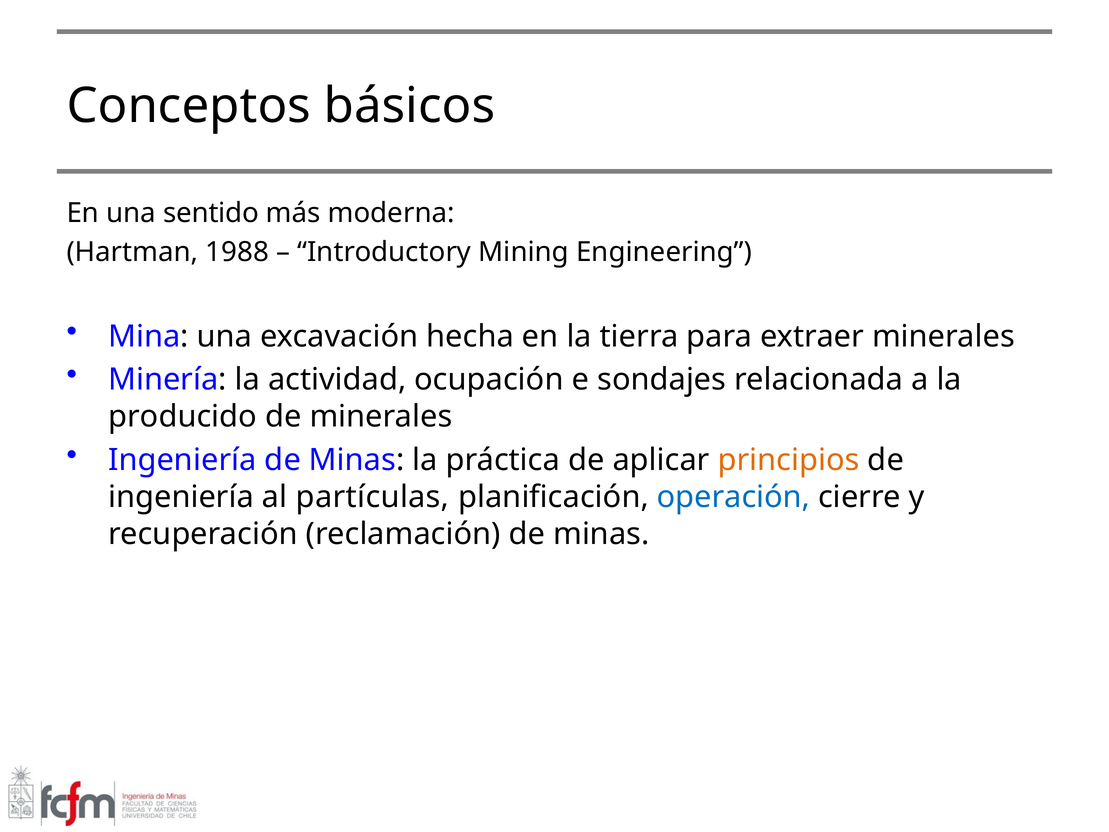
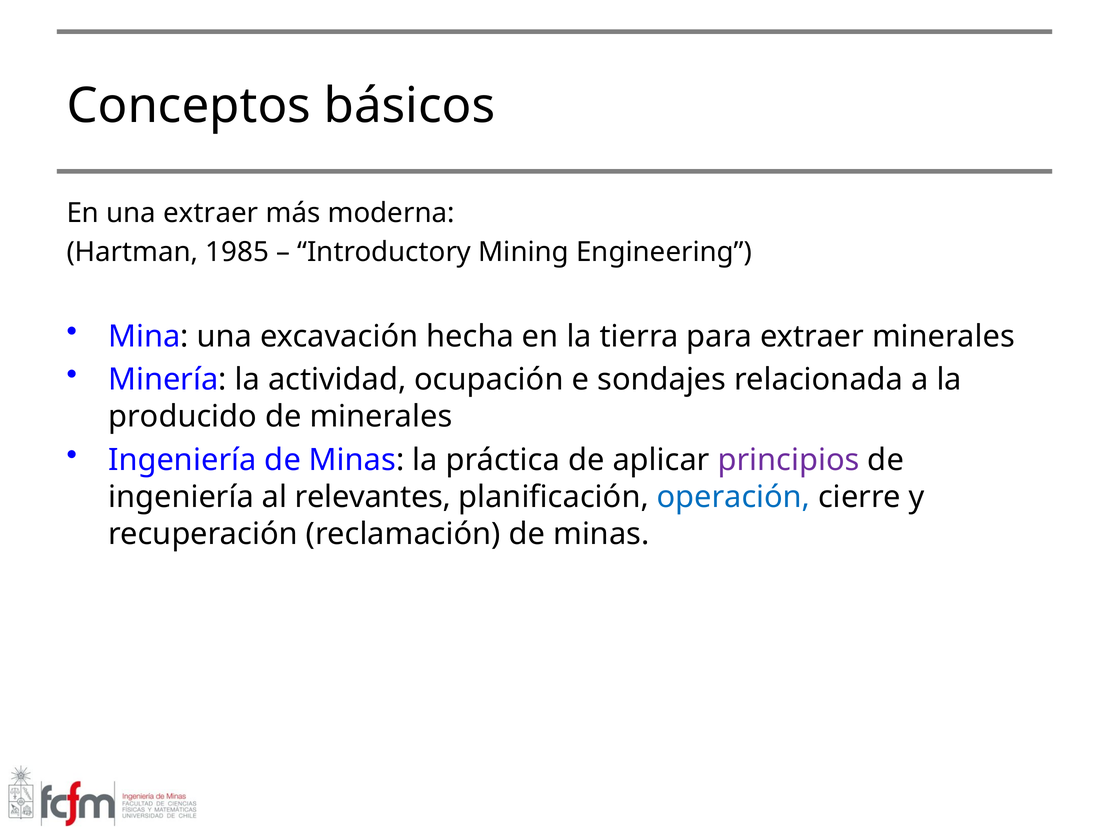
una sentido: sentido -> extraer (211, 213)
1988: 1988 -> 1985 (237, 252)
principios colour: orange -> purple (789, 460)
partículas: partículas -> relevantes (373, 497)
